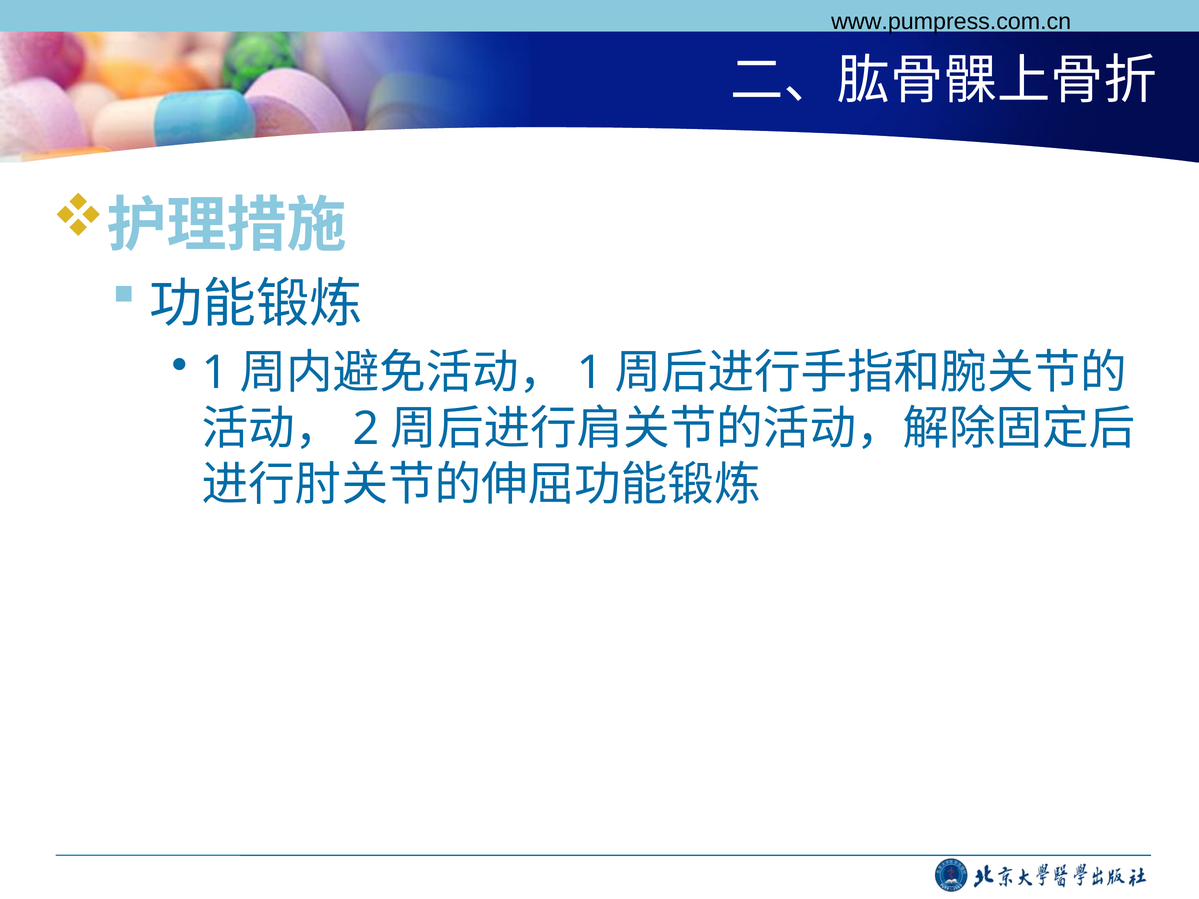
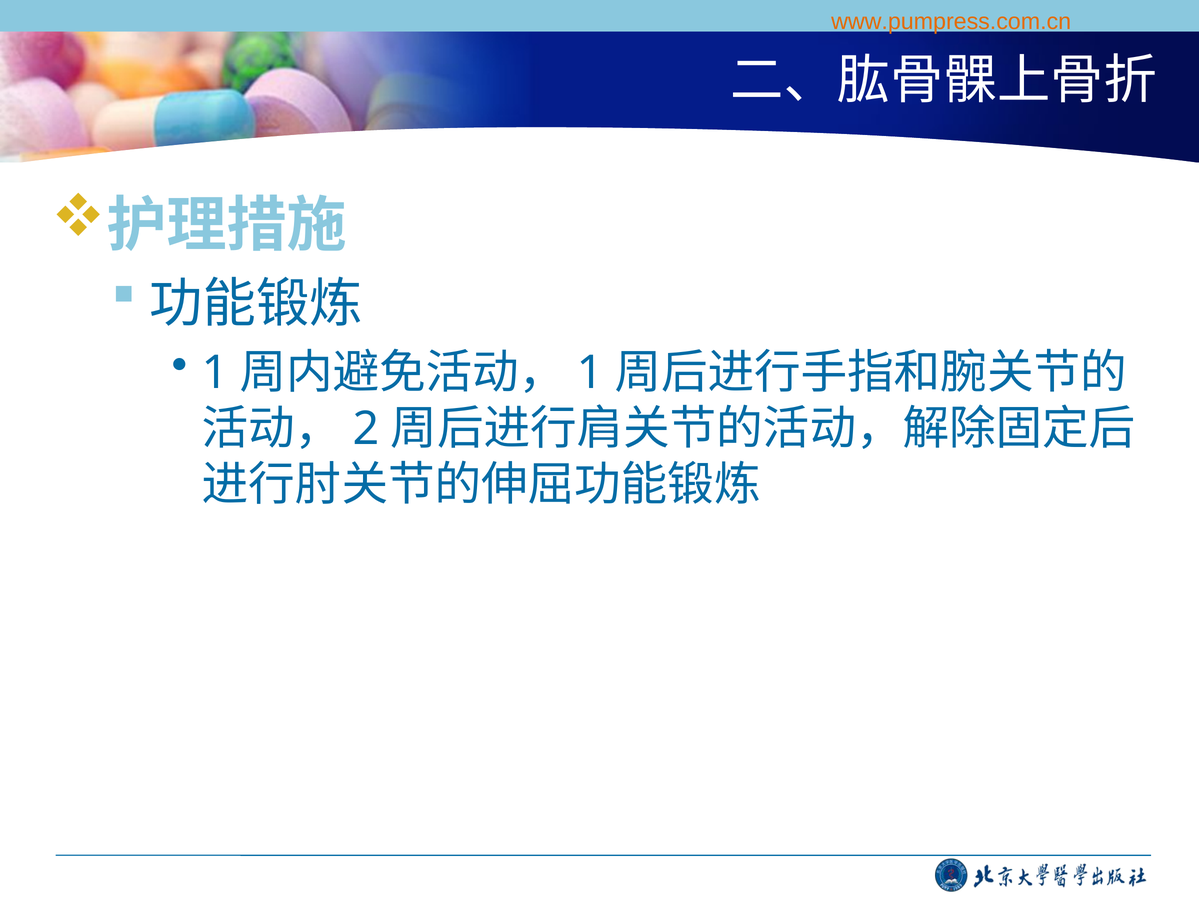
www.pumpress.com.cn colour: black -> orange (951, 22)
